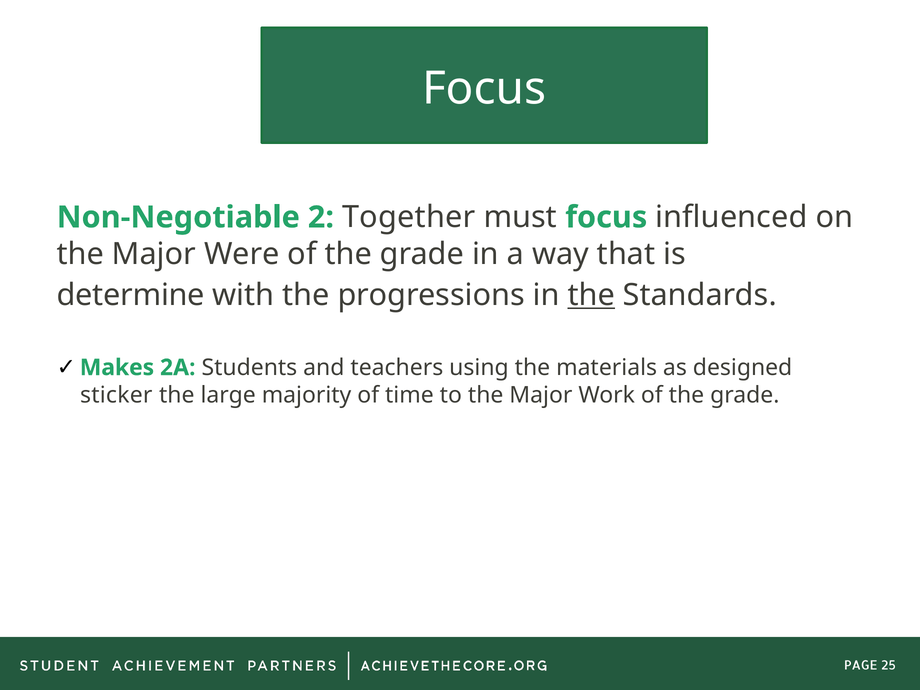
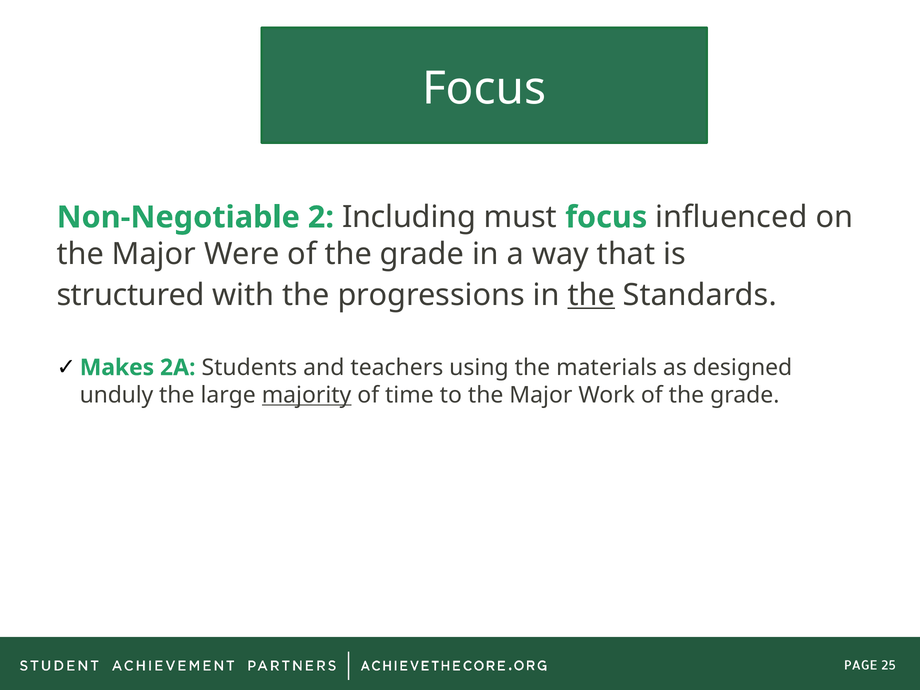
Together: Together -> Including (409, 217)
determine: determine -> structured (131, 295)
sticker: sticker -> unduly (116, 395)
majority underline: none -> present (307, 395)
